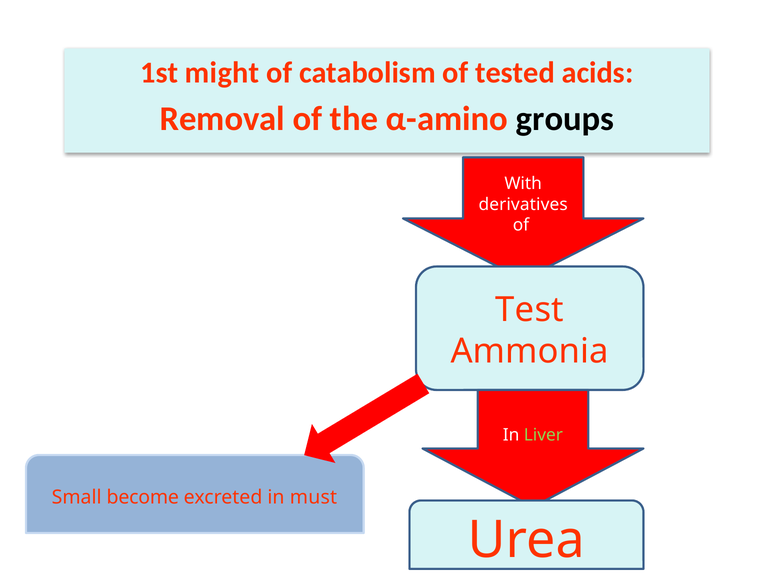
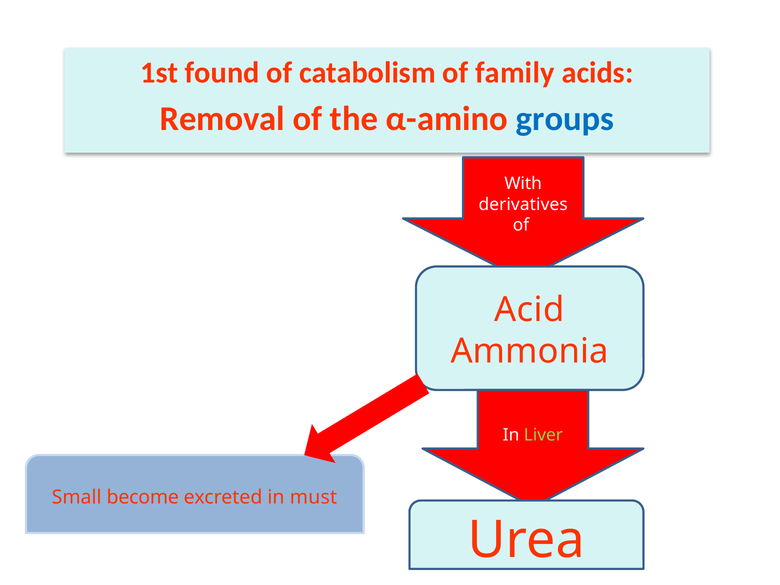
might: might -> found (222, 73)
tested: tested -> family (515, 73)
groups colour: black -> blue (565, 119)
Test: Test -> Acid (530, 310)
